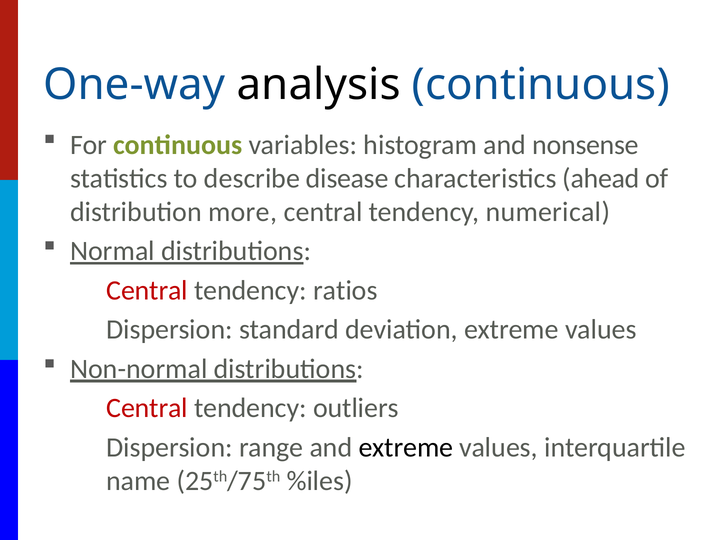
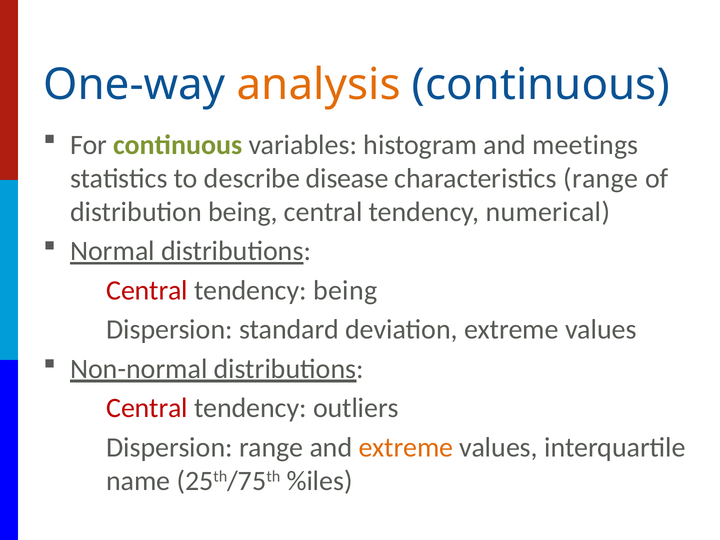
analysis colour: black -> orange (319, 85)
nonsense: nonsense -> meetings (585, 145)
characteristics ahead: ahead -> range (601, 178)
distribution more: more -> being (243, 212)
tendency ratios: ratios -> being (345, 290)
extreme colour: black -> orange (406, 447)
